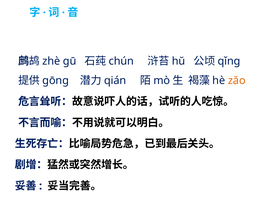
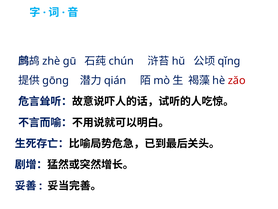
zăo colour: orange -> red (237, 80)
